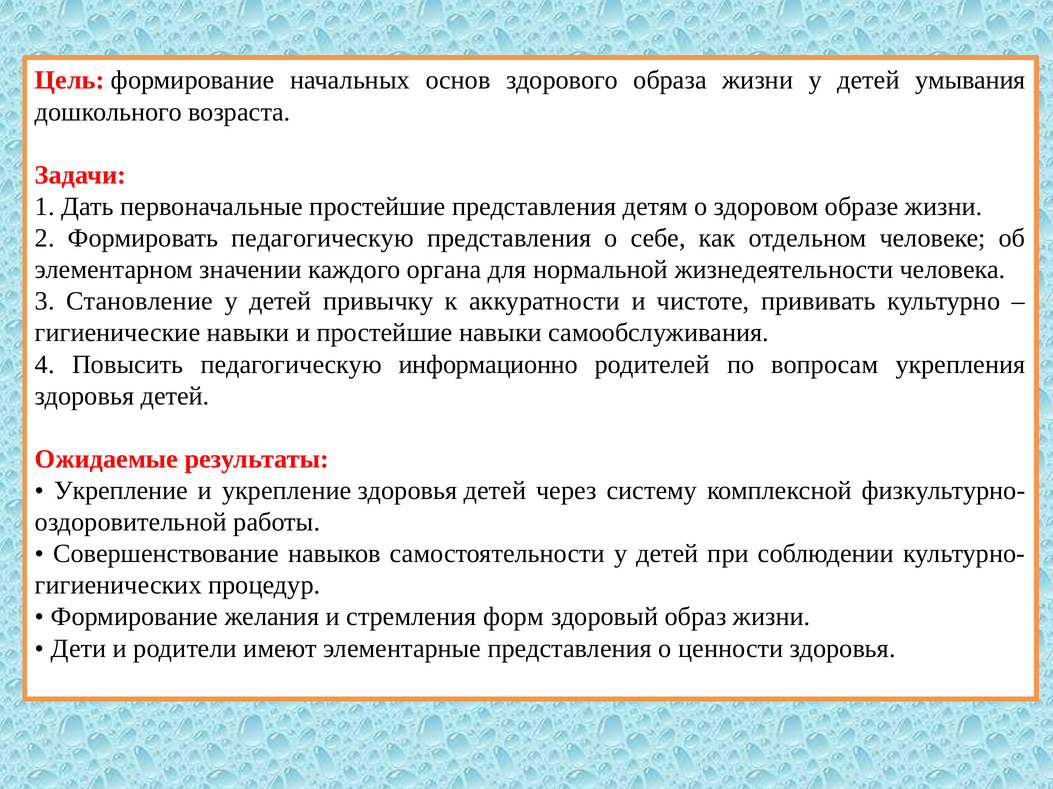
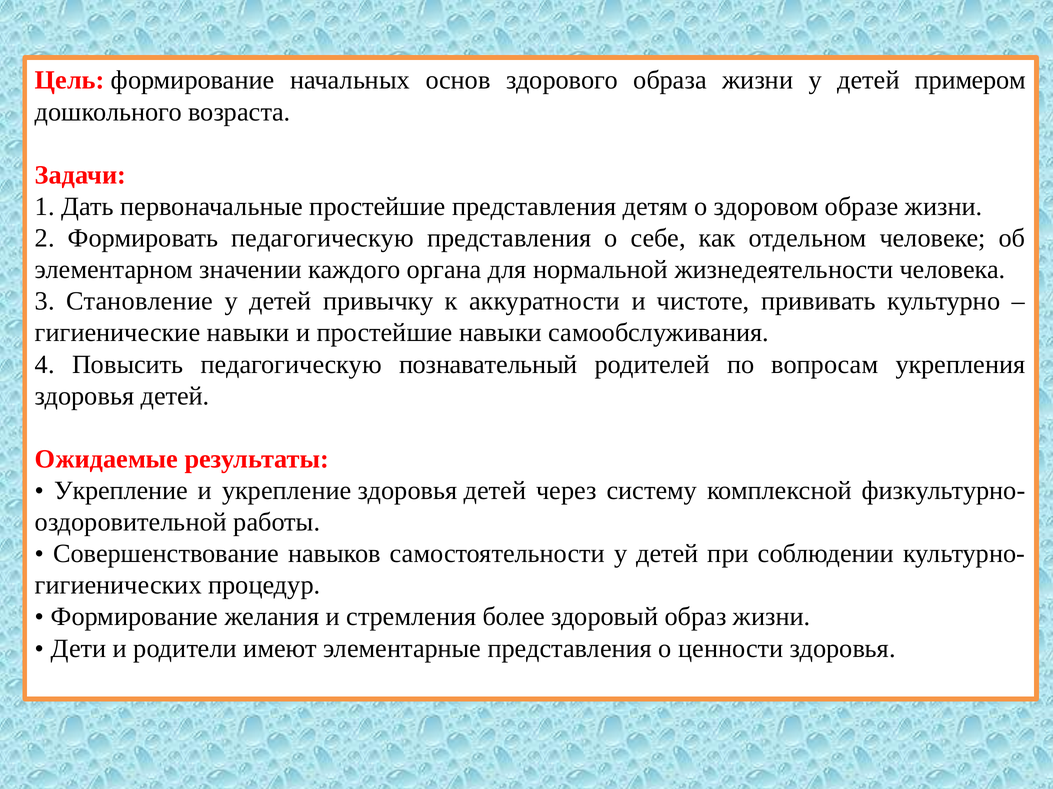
умывания: умывания -> примером (970, 80)
информационно: информационно -> познавательный (488, 365)
форм: форм -> более (514, 617)
